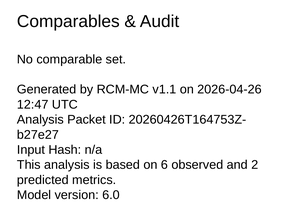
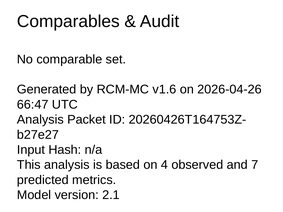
v1.1: v1.1 -> v1.6 (164, 90)
12:47: 12:47 -> 66:47 (33, 105)
6: 6 -> 4 (164, 165)
2: 2 -> 7 (255, 165)
6.0: 6.0 -> 2.1 (111, 195)
